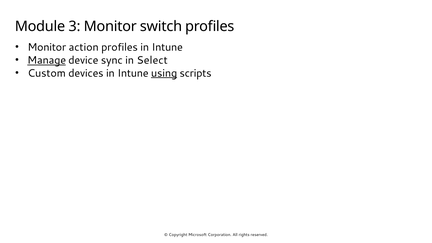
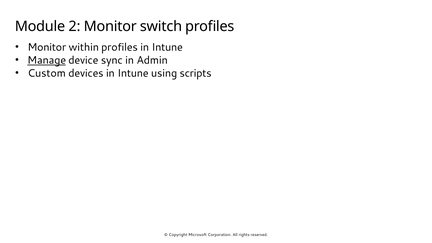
3: 3 -> 2 (74, 27)
action: action -> within (84, 47)
Select: Select -> Admin (152, 60)
using underline: present -> none (164, 73)
